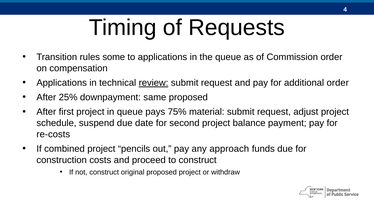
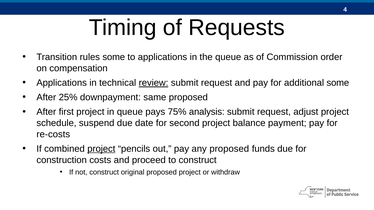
additional order: order -> some (338, 83)
material: material -> analysis (207, 112)
project underline: none -> present (101, 149)
any approach: approach -> proposed (229, 149)
